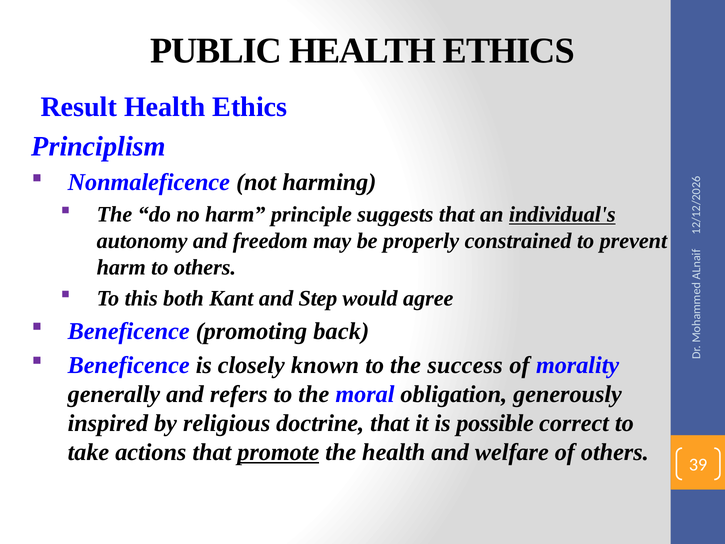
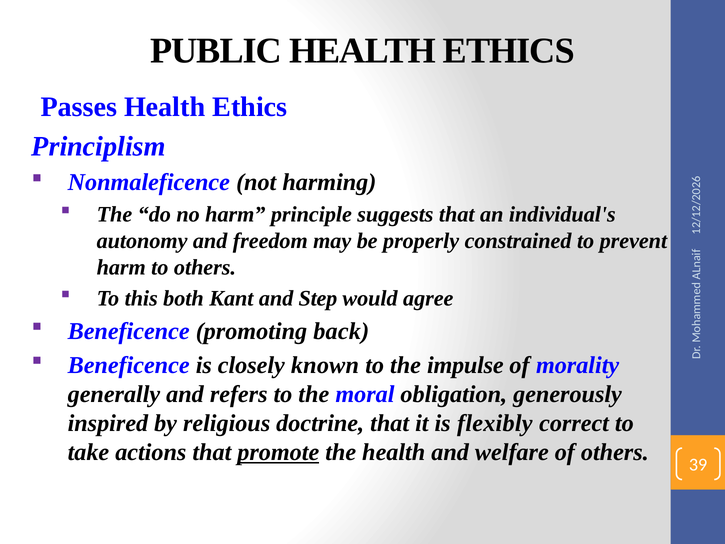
Result: Result -> Passes (79, 107)
individual's underline: present -> none (562, 214)
success: success -> impulse (465, 365)
possible: possible -> flexibly (495, 423)
